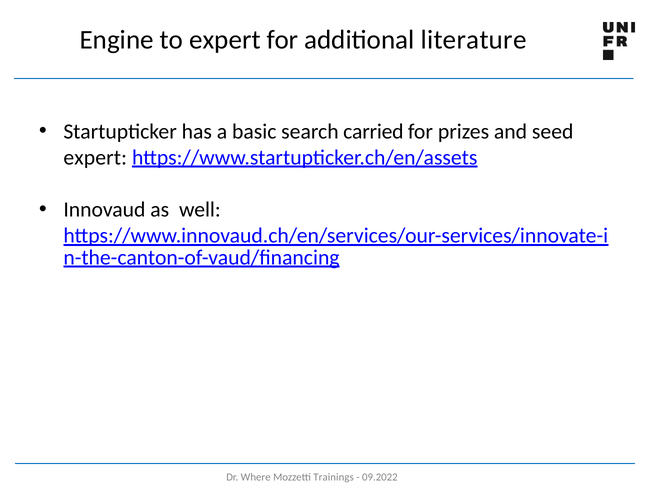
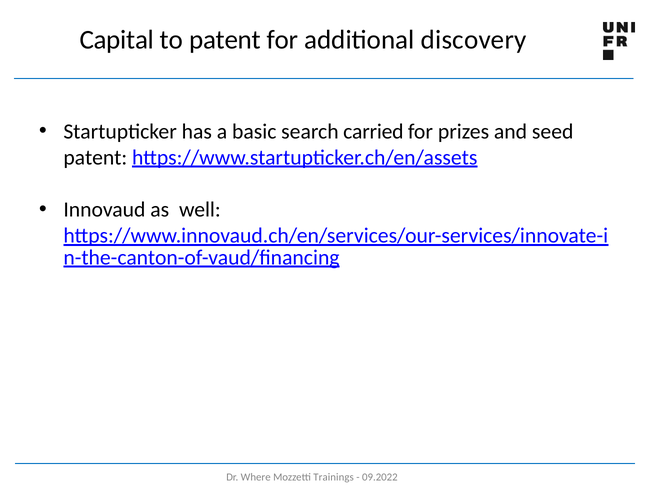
Engine: Engine -> Capital (117, 40)
to expert: expert -> patent (225, 40)
literature: literature -> discovery (474, 40)
expert: expert -> patent (95, 158)
